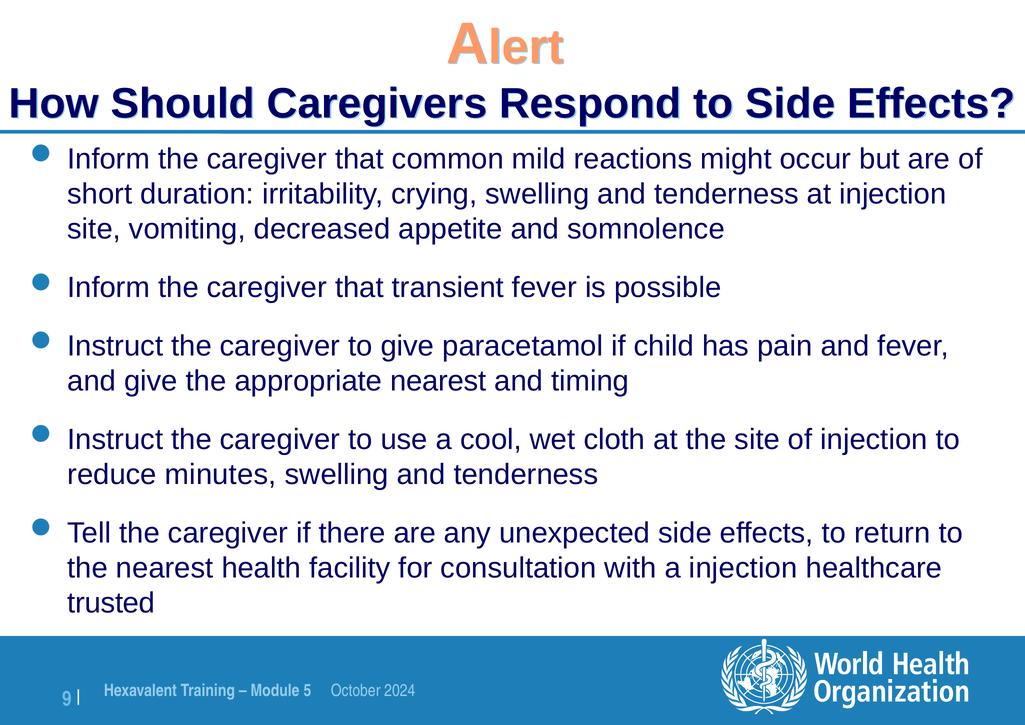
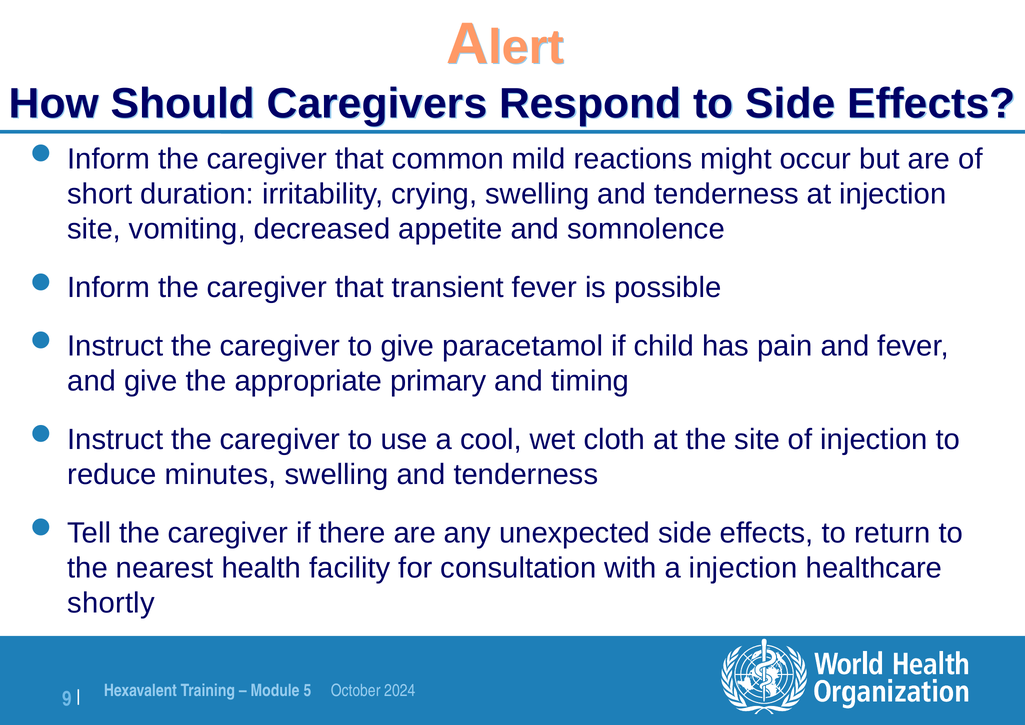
appropriate nearest: nearest -> primary (438, 381)
trusted: trusted -> shortly (111, 603)
